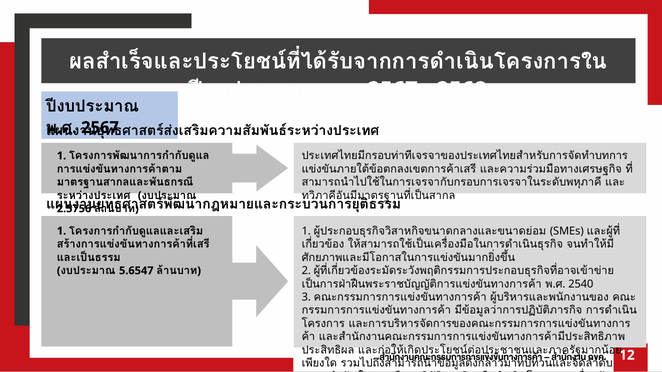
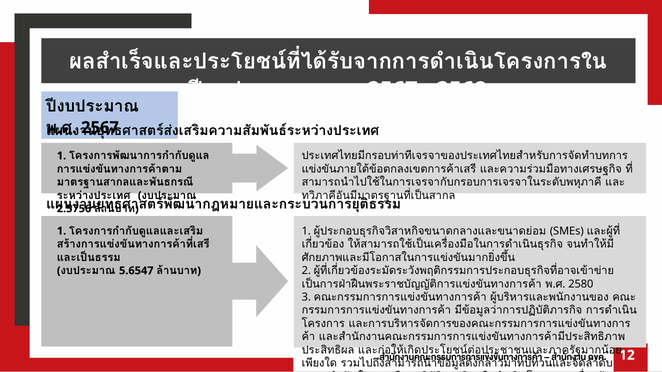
2540: 2540 -> 2580 (581, 284)
